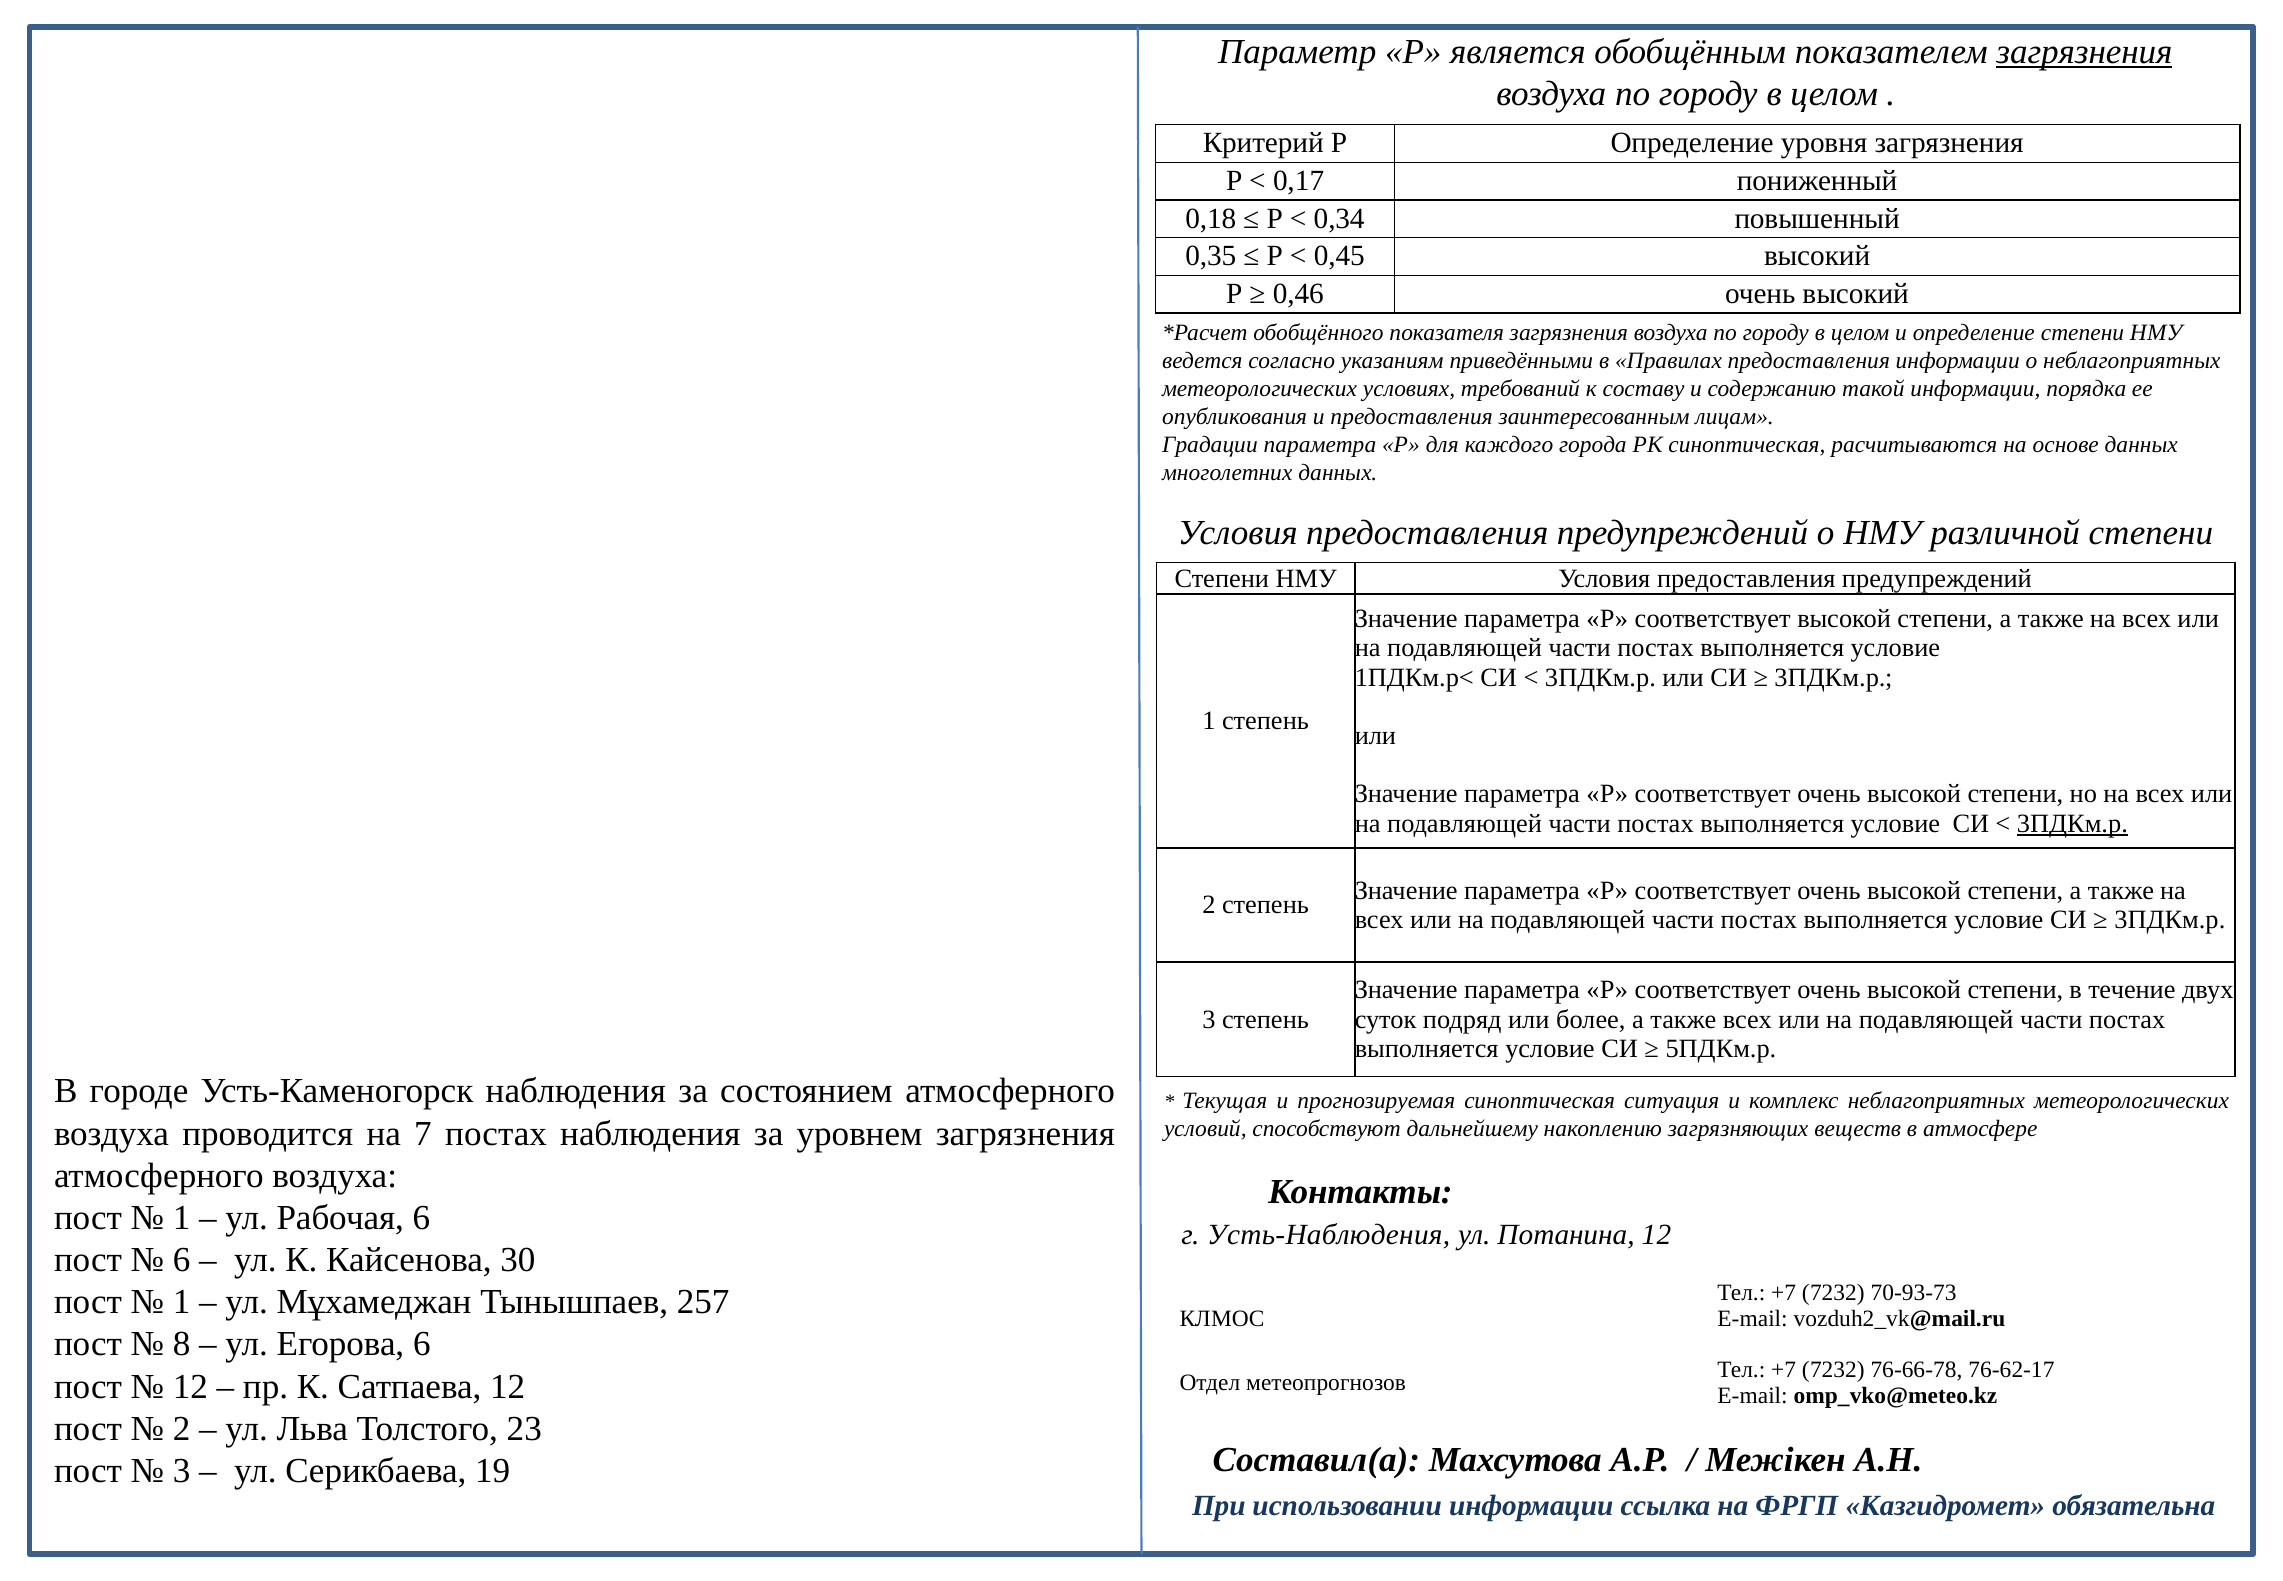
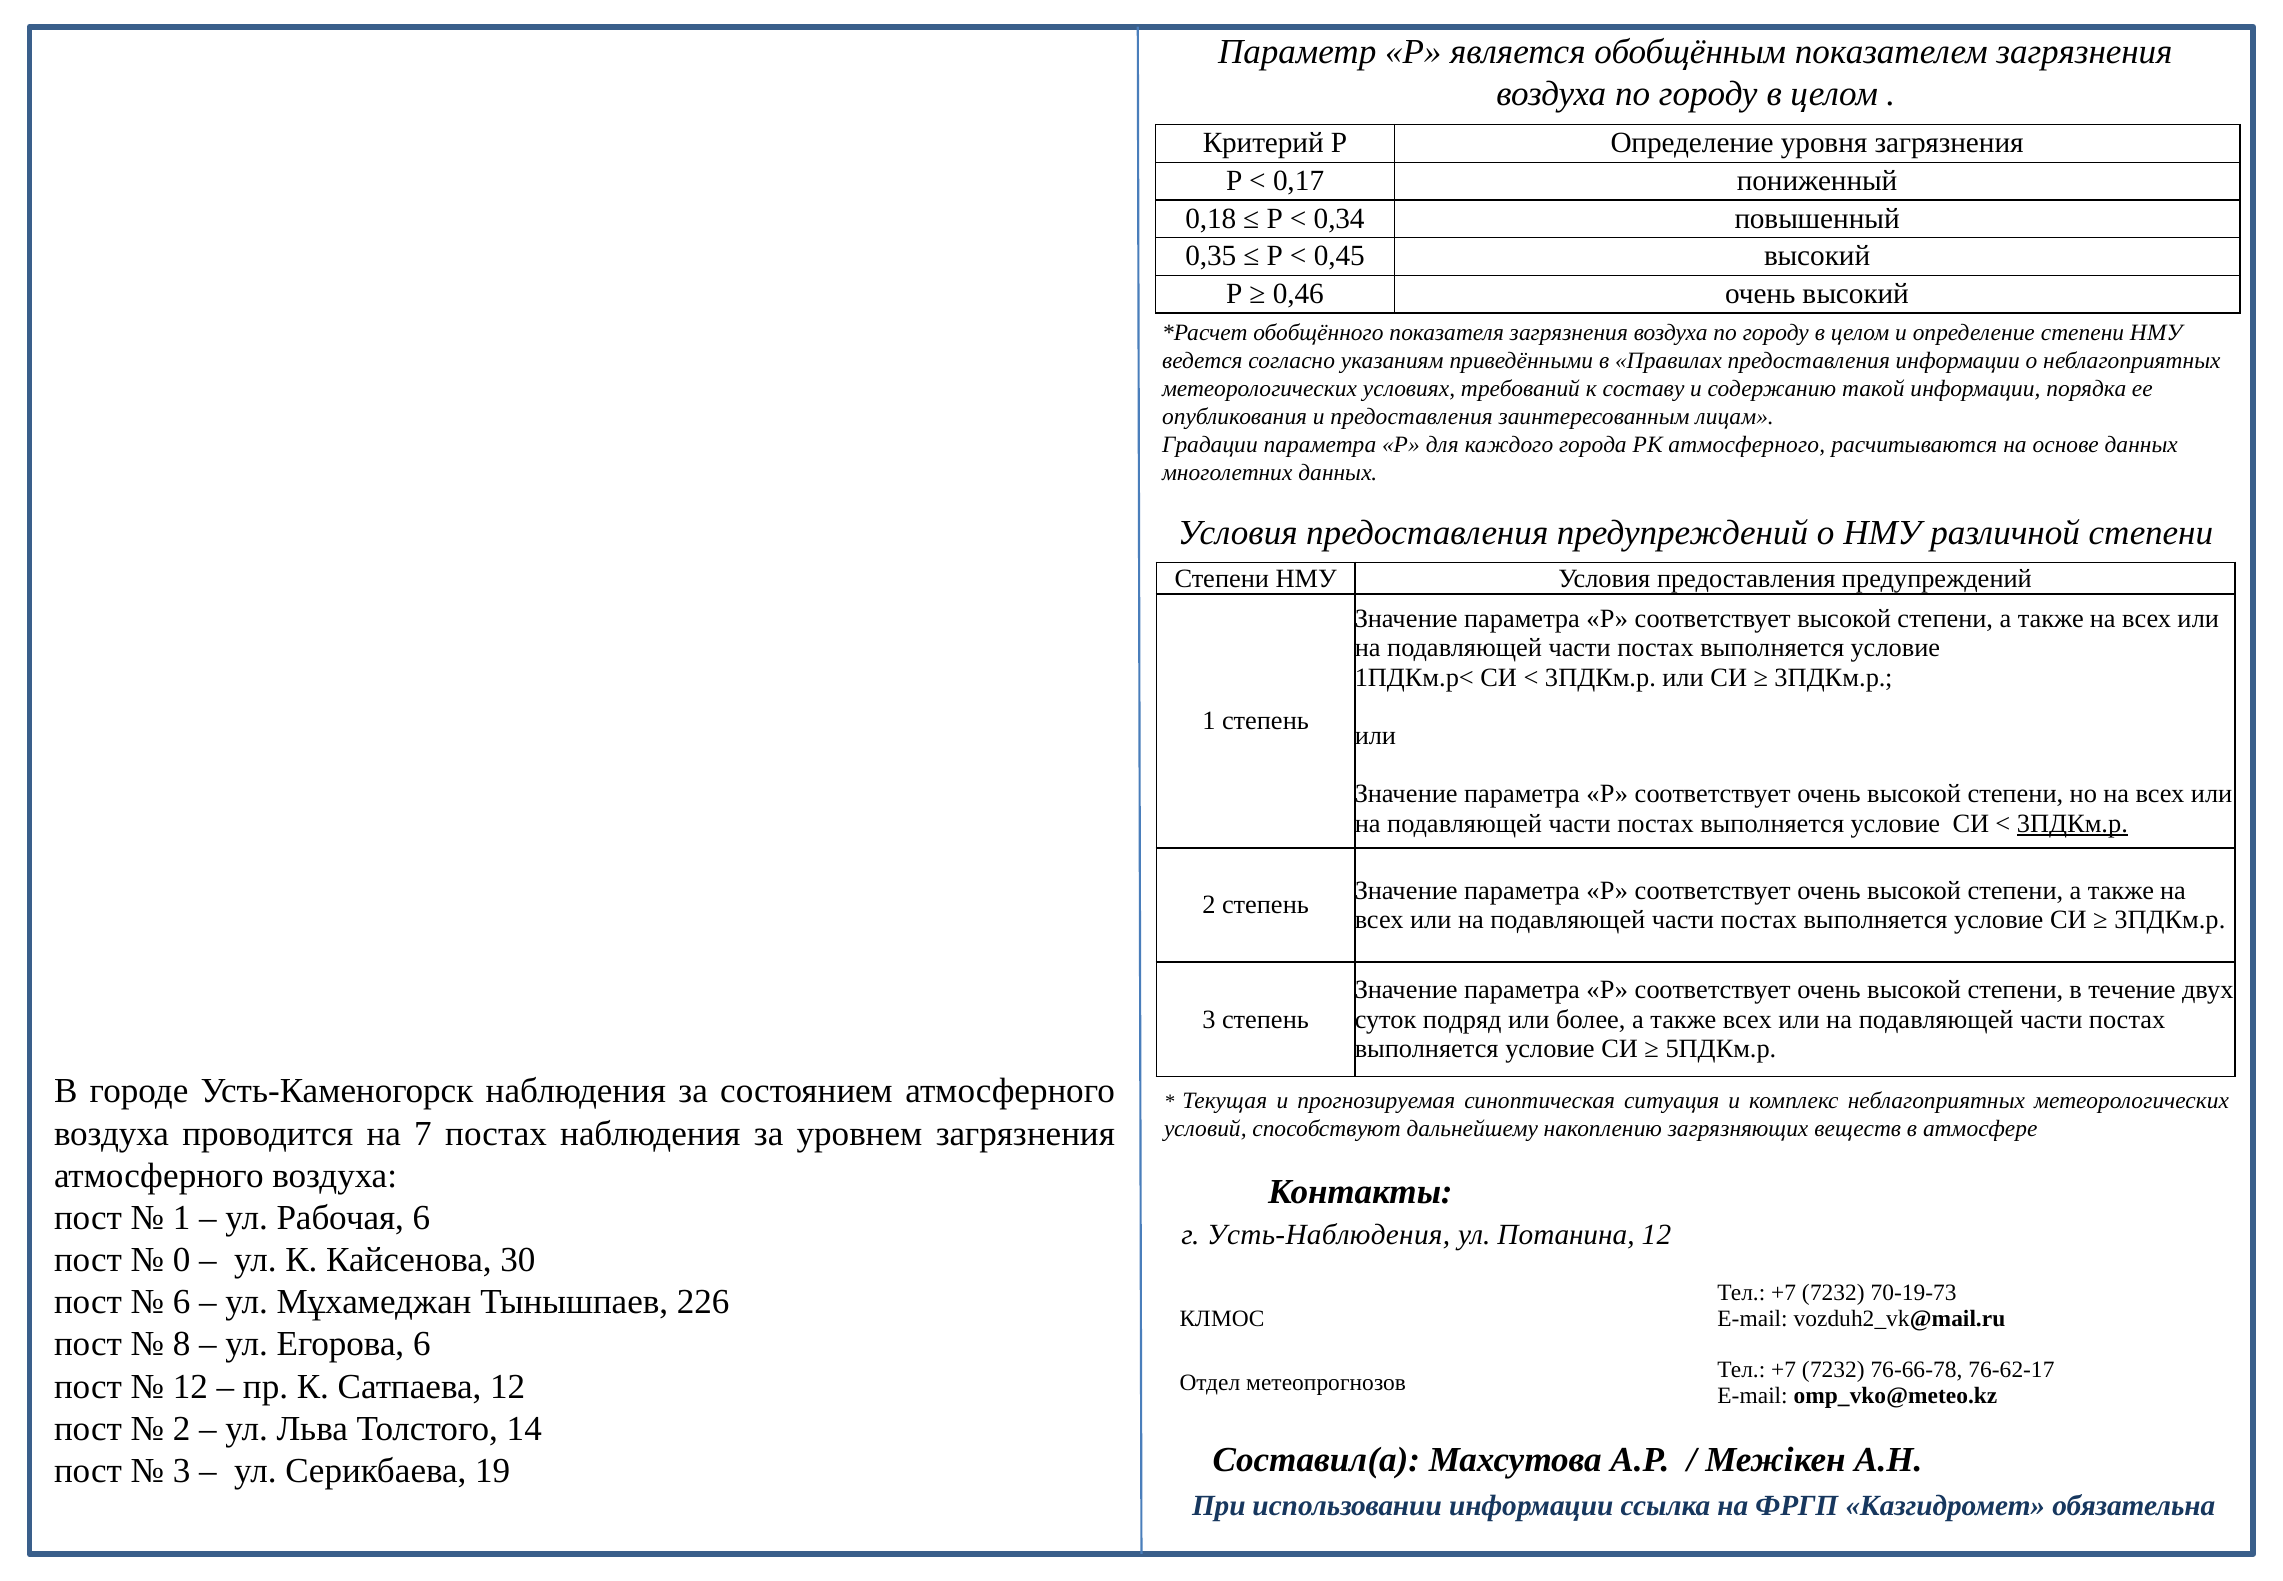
загрязнения underline: present -> none (2084, 52)
РК синоптическая: синоптическая -> атмосферного (1747, 445)
6: 6 -> 0 (182, 1260)
70-93-73: 70-93-73 -> 70-19-73 (1914, 1292)
1: 1 -> 6 (182, 1302)
257: 257 -> 226 (703, 1302)
23: 23 -> 14 (524, 1428)
